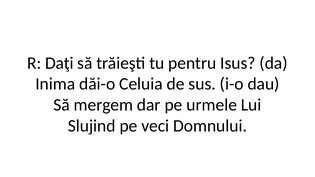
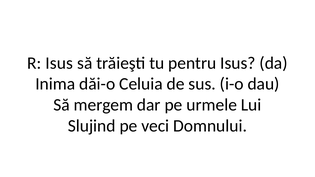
R Daţi: Daţi -> Isus (59, 63)
